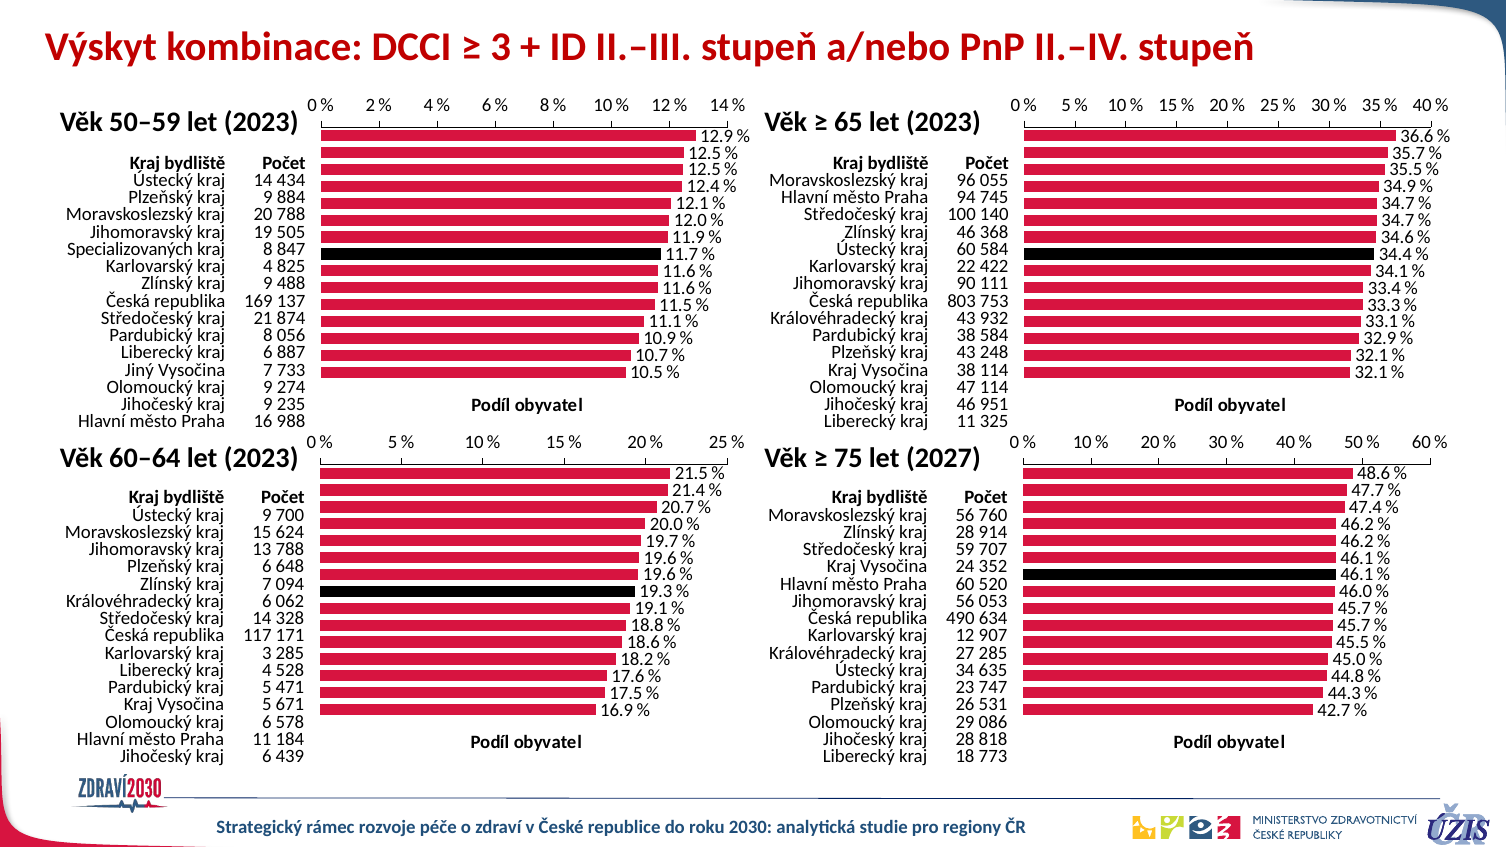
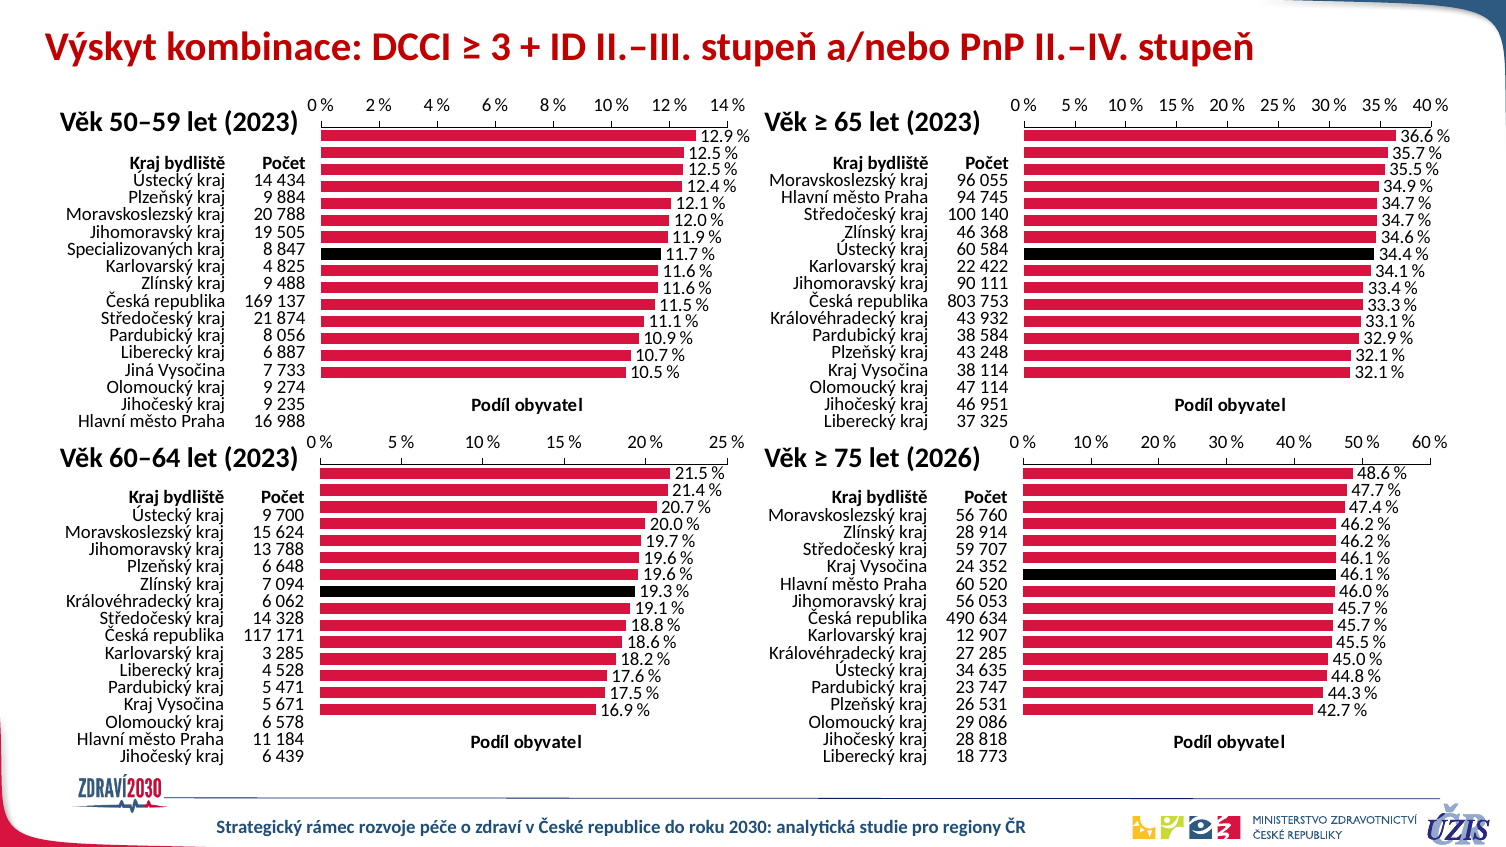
Jiný: Jiný -> Jiná (139, 370)
kraj 11: 11 -> 37 (966, 422)
2027: 2027 -> 2026 (943, 458)
